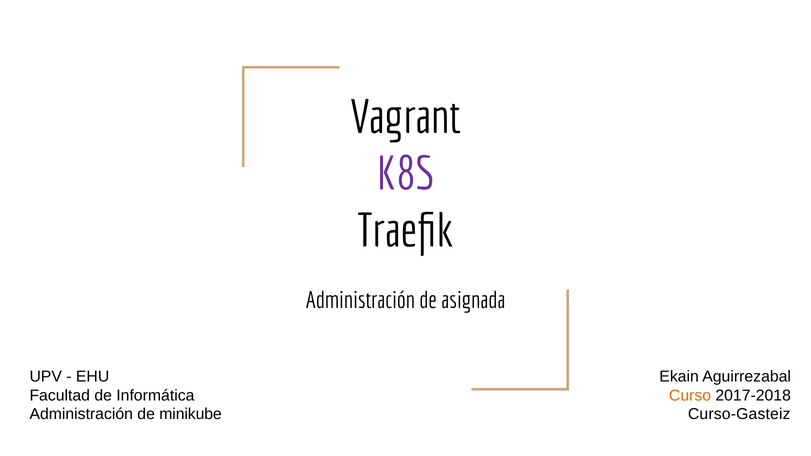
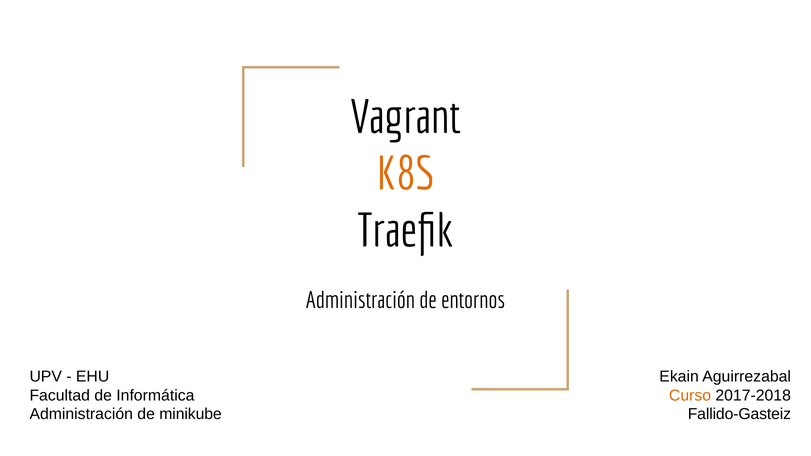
K8S colour: purple -> orange (406, 174)
asignada: asignada -> entornos (473, 300)
Curso-Gasteiz: Curso-Gasteiz -> Fallido-Gasteiz (739, 414)
